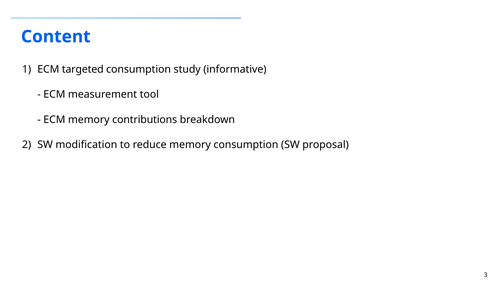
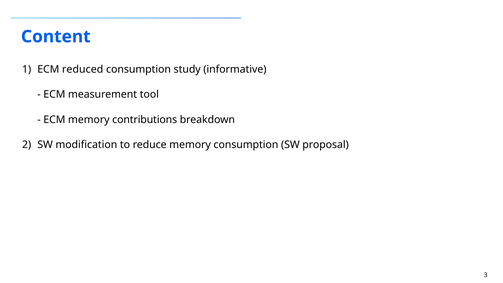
targeted: targeted -> reduced (83, 69)
